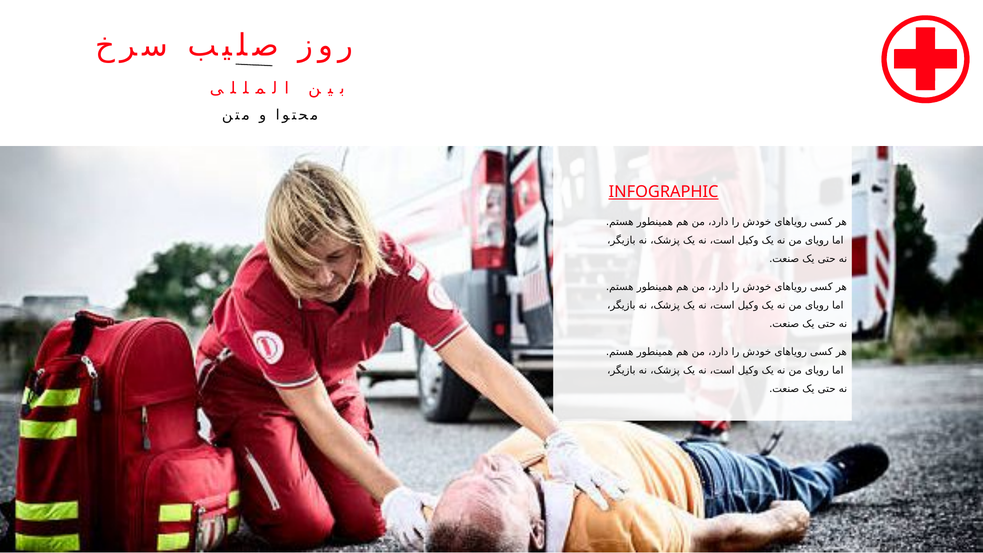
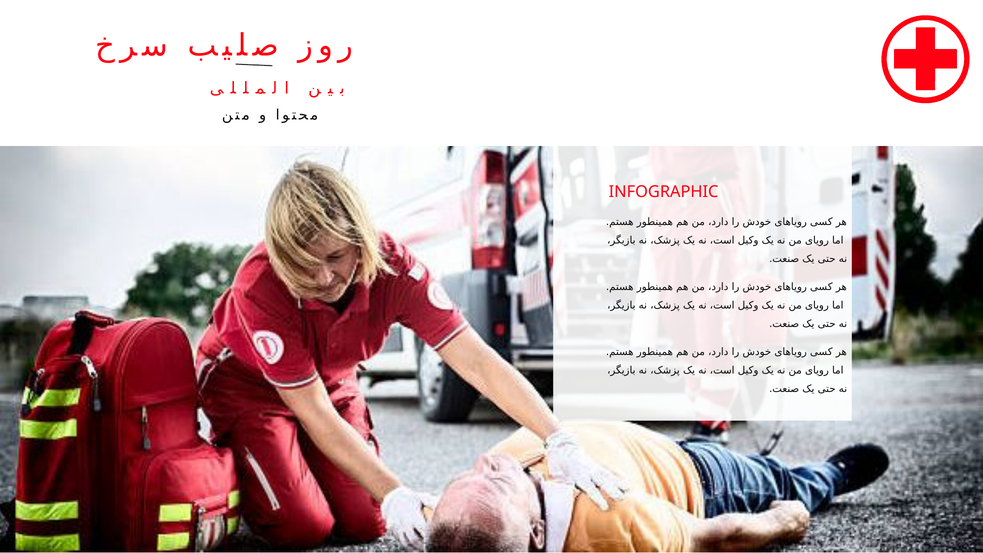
INFOGRAPHIC underline: present -> none (664, 192)
